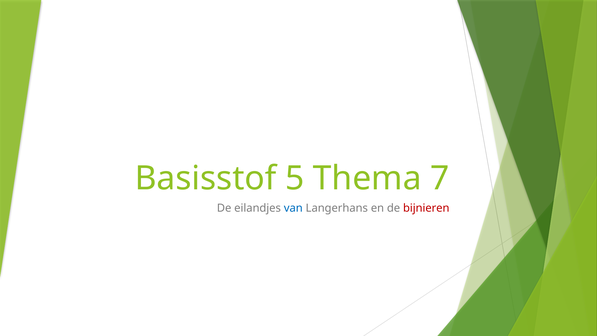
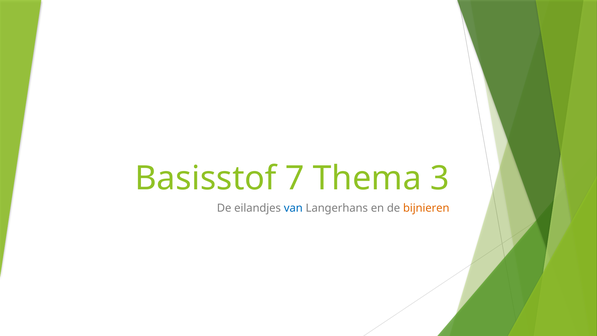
5: 5 -> 7 (295, 178)
7: 7 -> 3 (440, 178)
bijnieren colour: red -> orange (426, 208)
